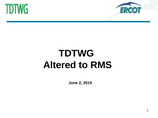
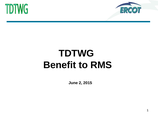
Altered: Altered -> Benefit (60, 65)
